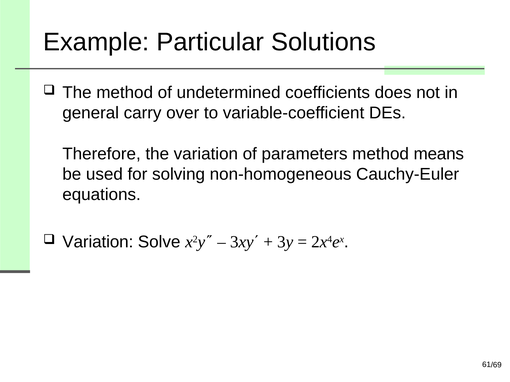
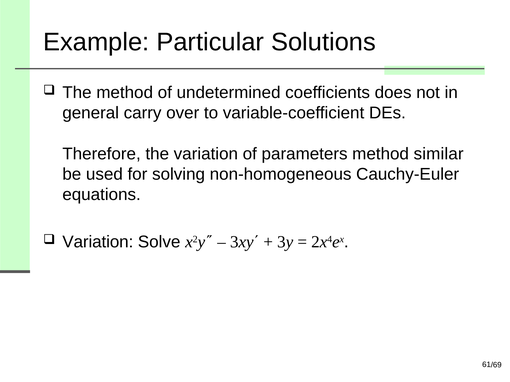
means: means -> similar (439, 154)
